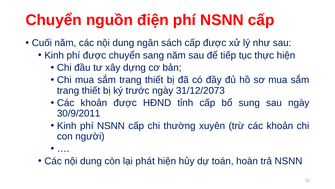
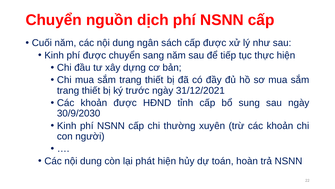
điện: điện -> dịch (153, 20)
31/12/2073: 31/12/2073 -> 31/12/2021 (200, 90)
30/9/2011: 30/9/2011 -> 30/9/2030 (79, 113)
